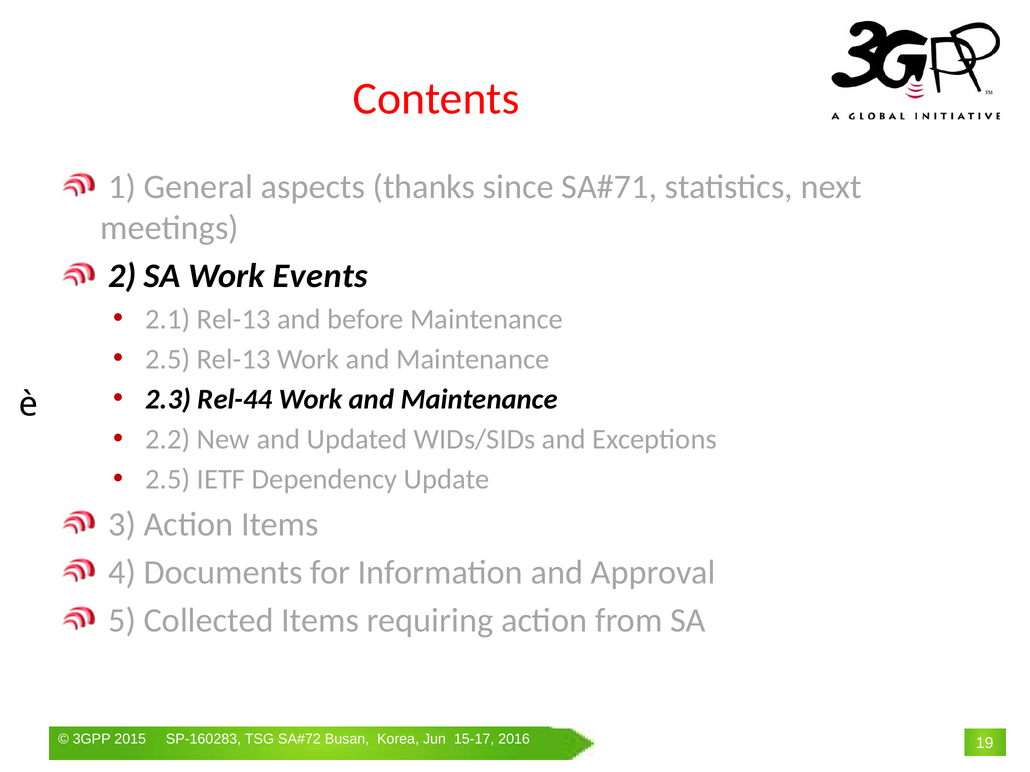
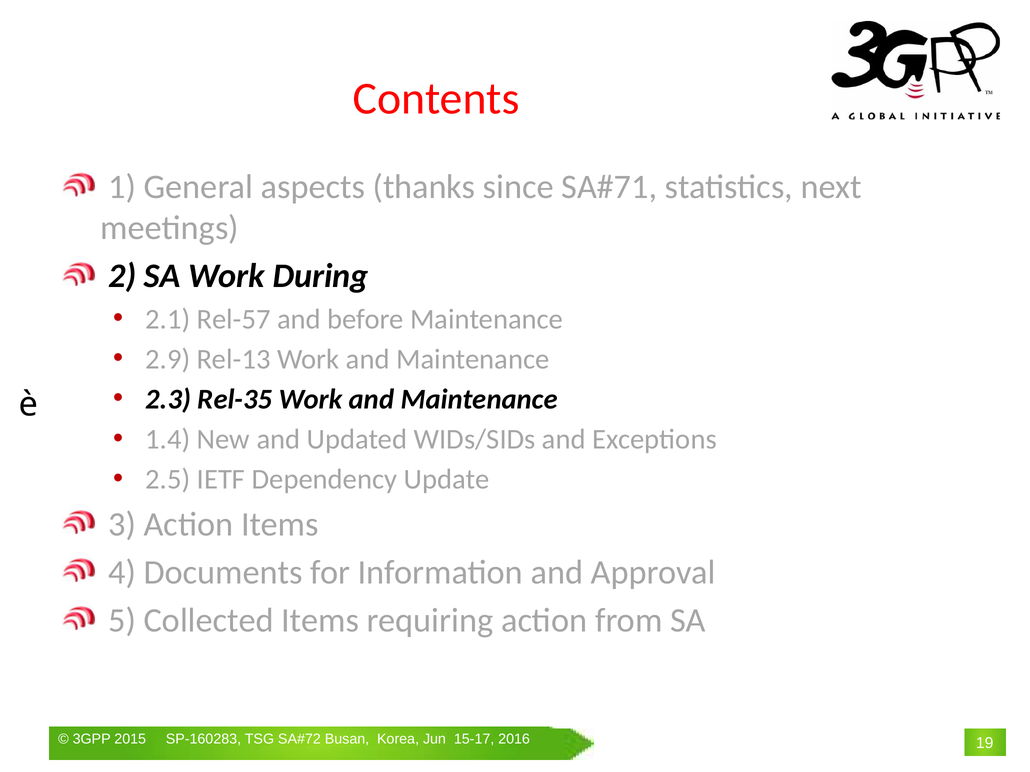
Events: Events -> During (321, 276)
2.1 Rel-13: Rel-13 -> Rel-57 (234, 319)
2.5: 2.5 -> 2.9 (168, 359)
Rel-44: Rel-44 -> Rel-35 (235, 399)
2.2: 2.2 -> 1.4 (168, 439)
